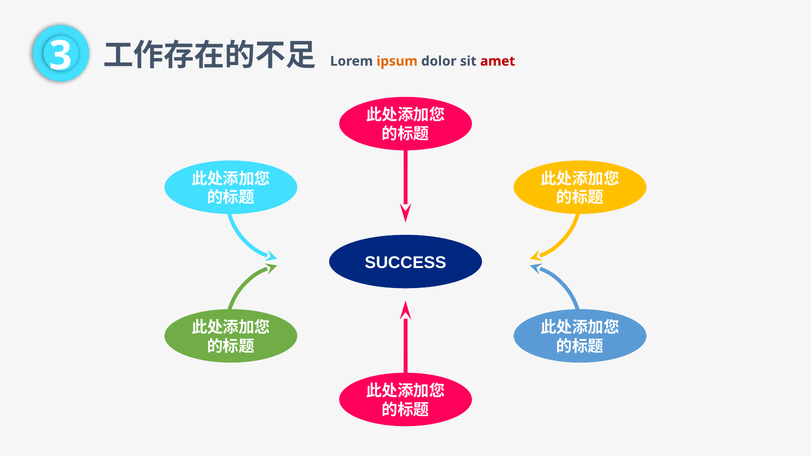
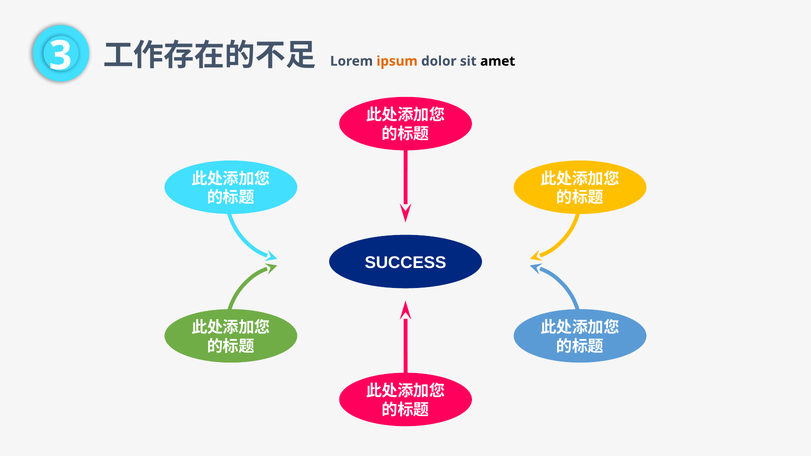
amet colour: red -> black (498, 61)
